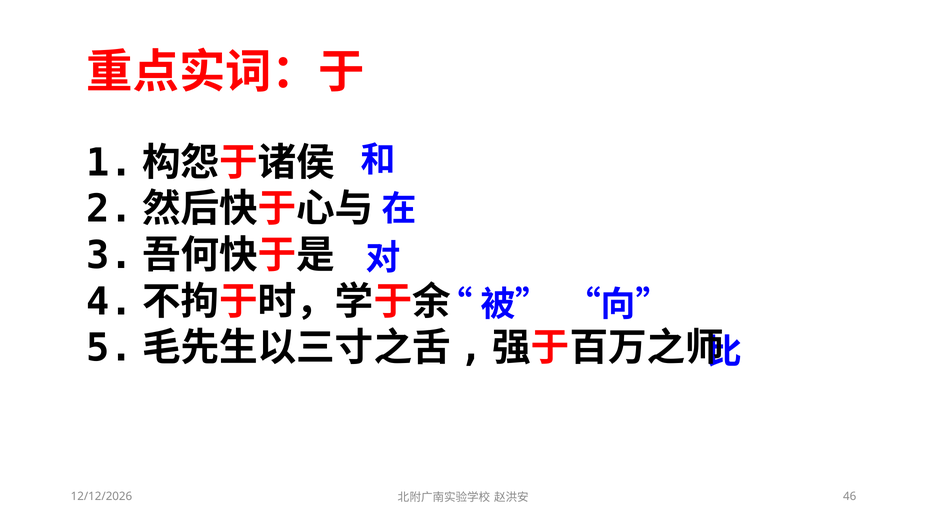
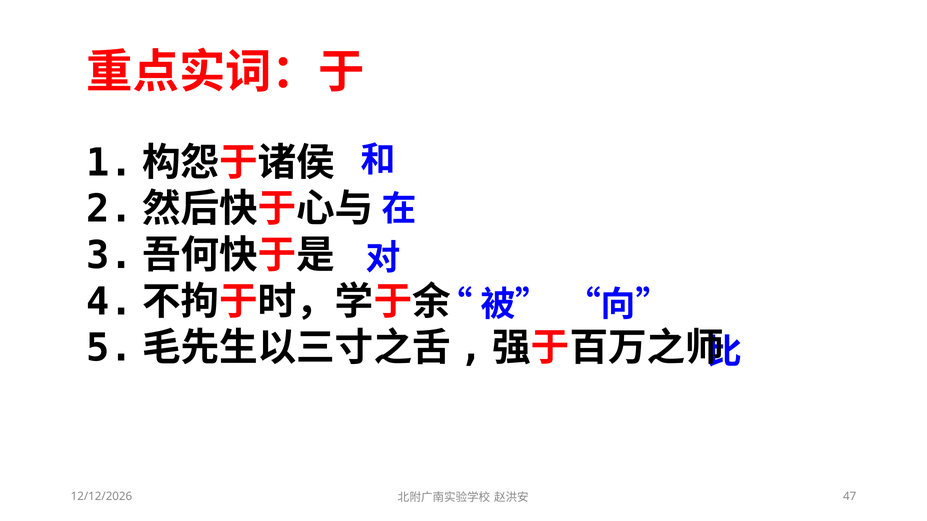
46: 46 -> 47 (850, 497)
